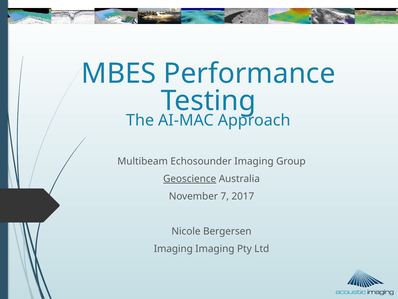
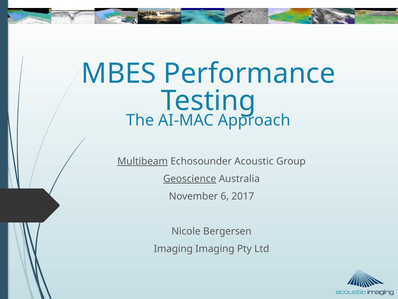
Multibeam underline: none -> present (143, 161)
Echosounder Imaging: Imaging -> Acoustic (254, 161)
7: 7 -> 6 (225, 196)
